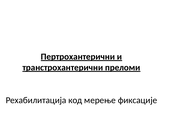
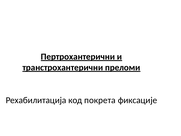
мерење: мерење -> покрета (100, 100)
